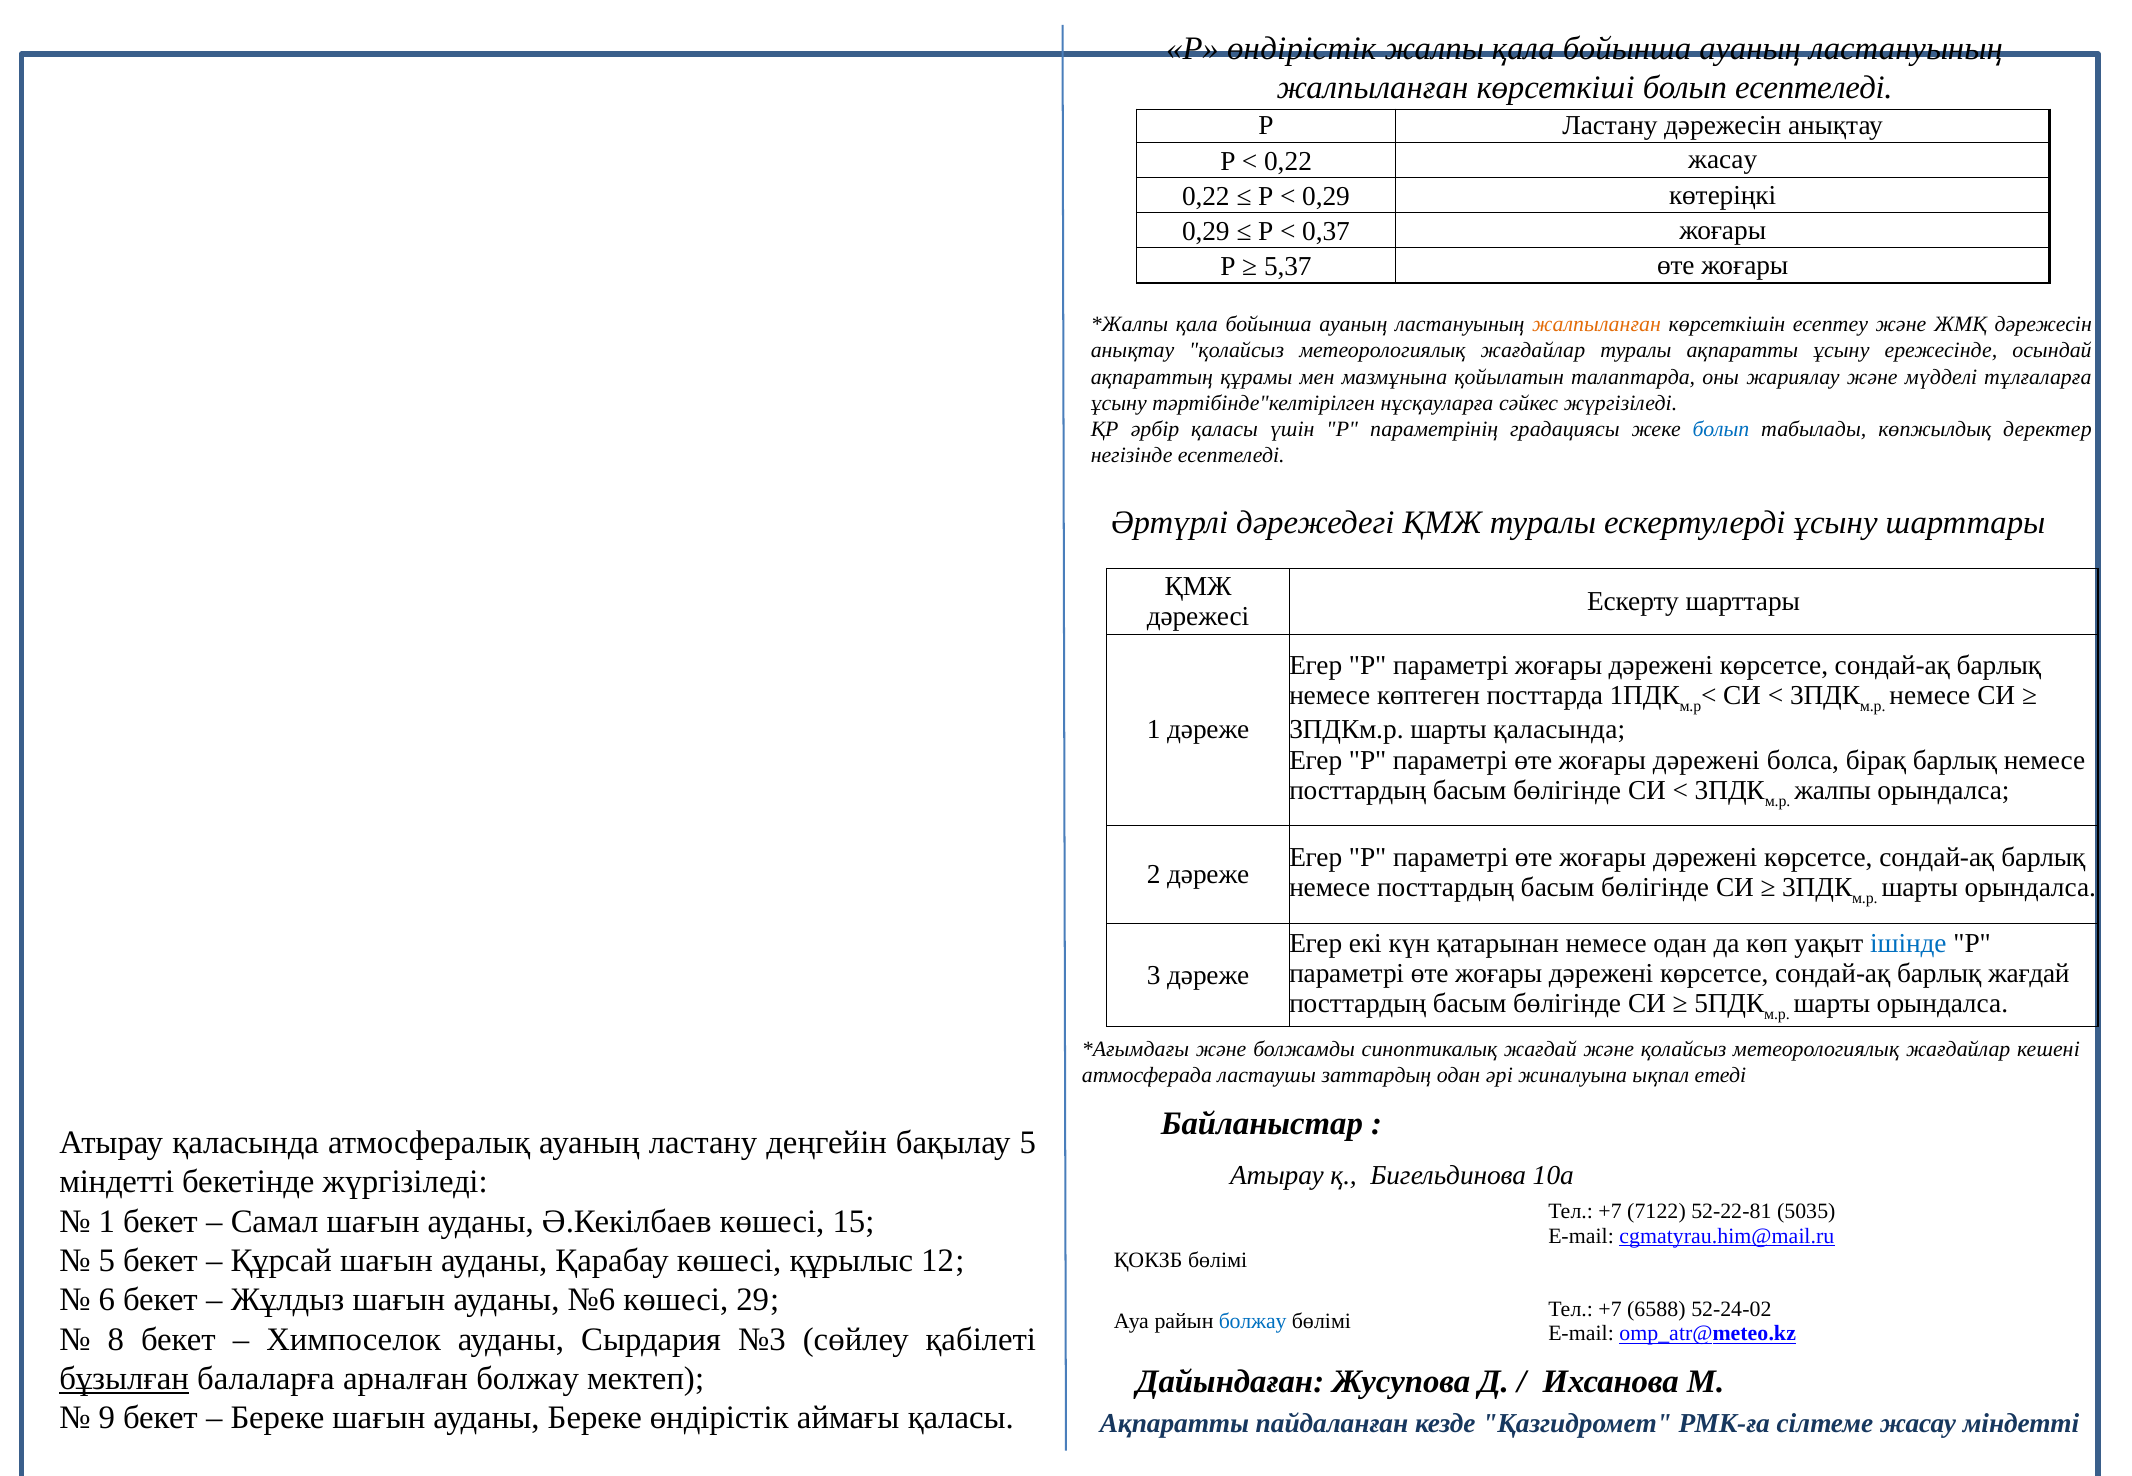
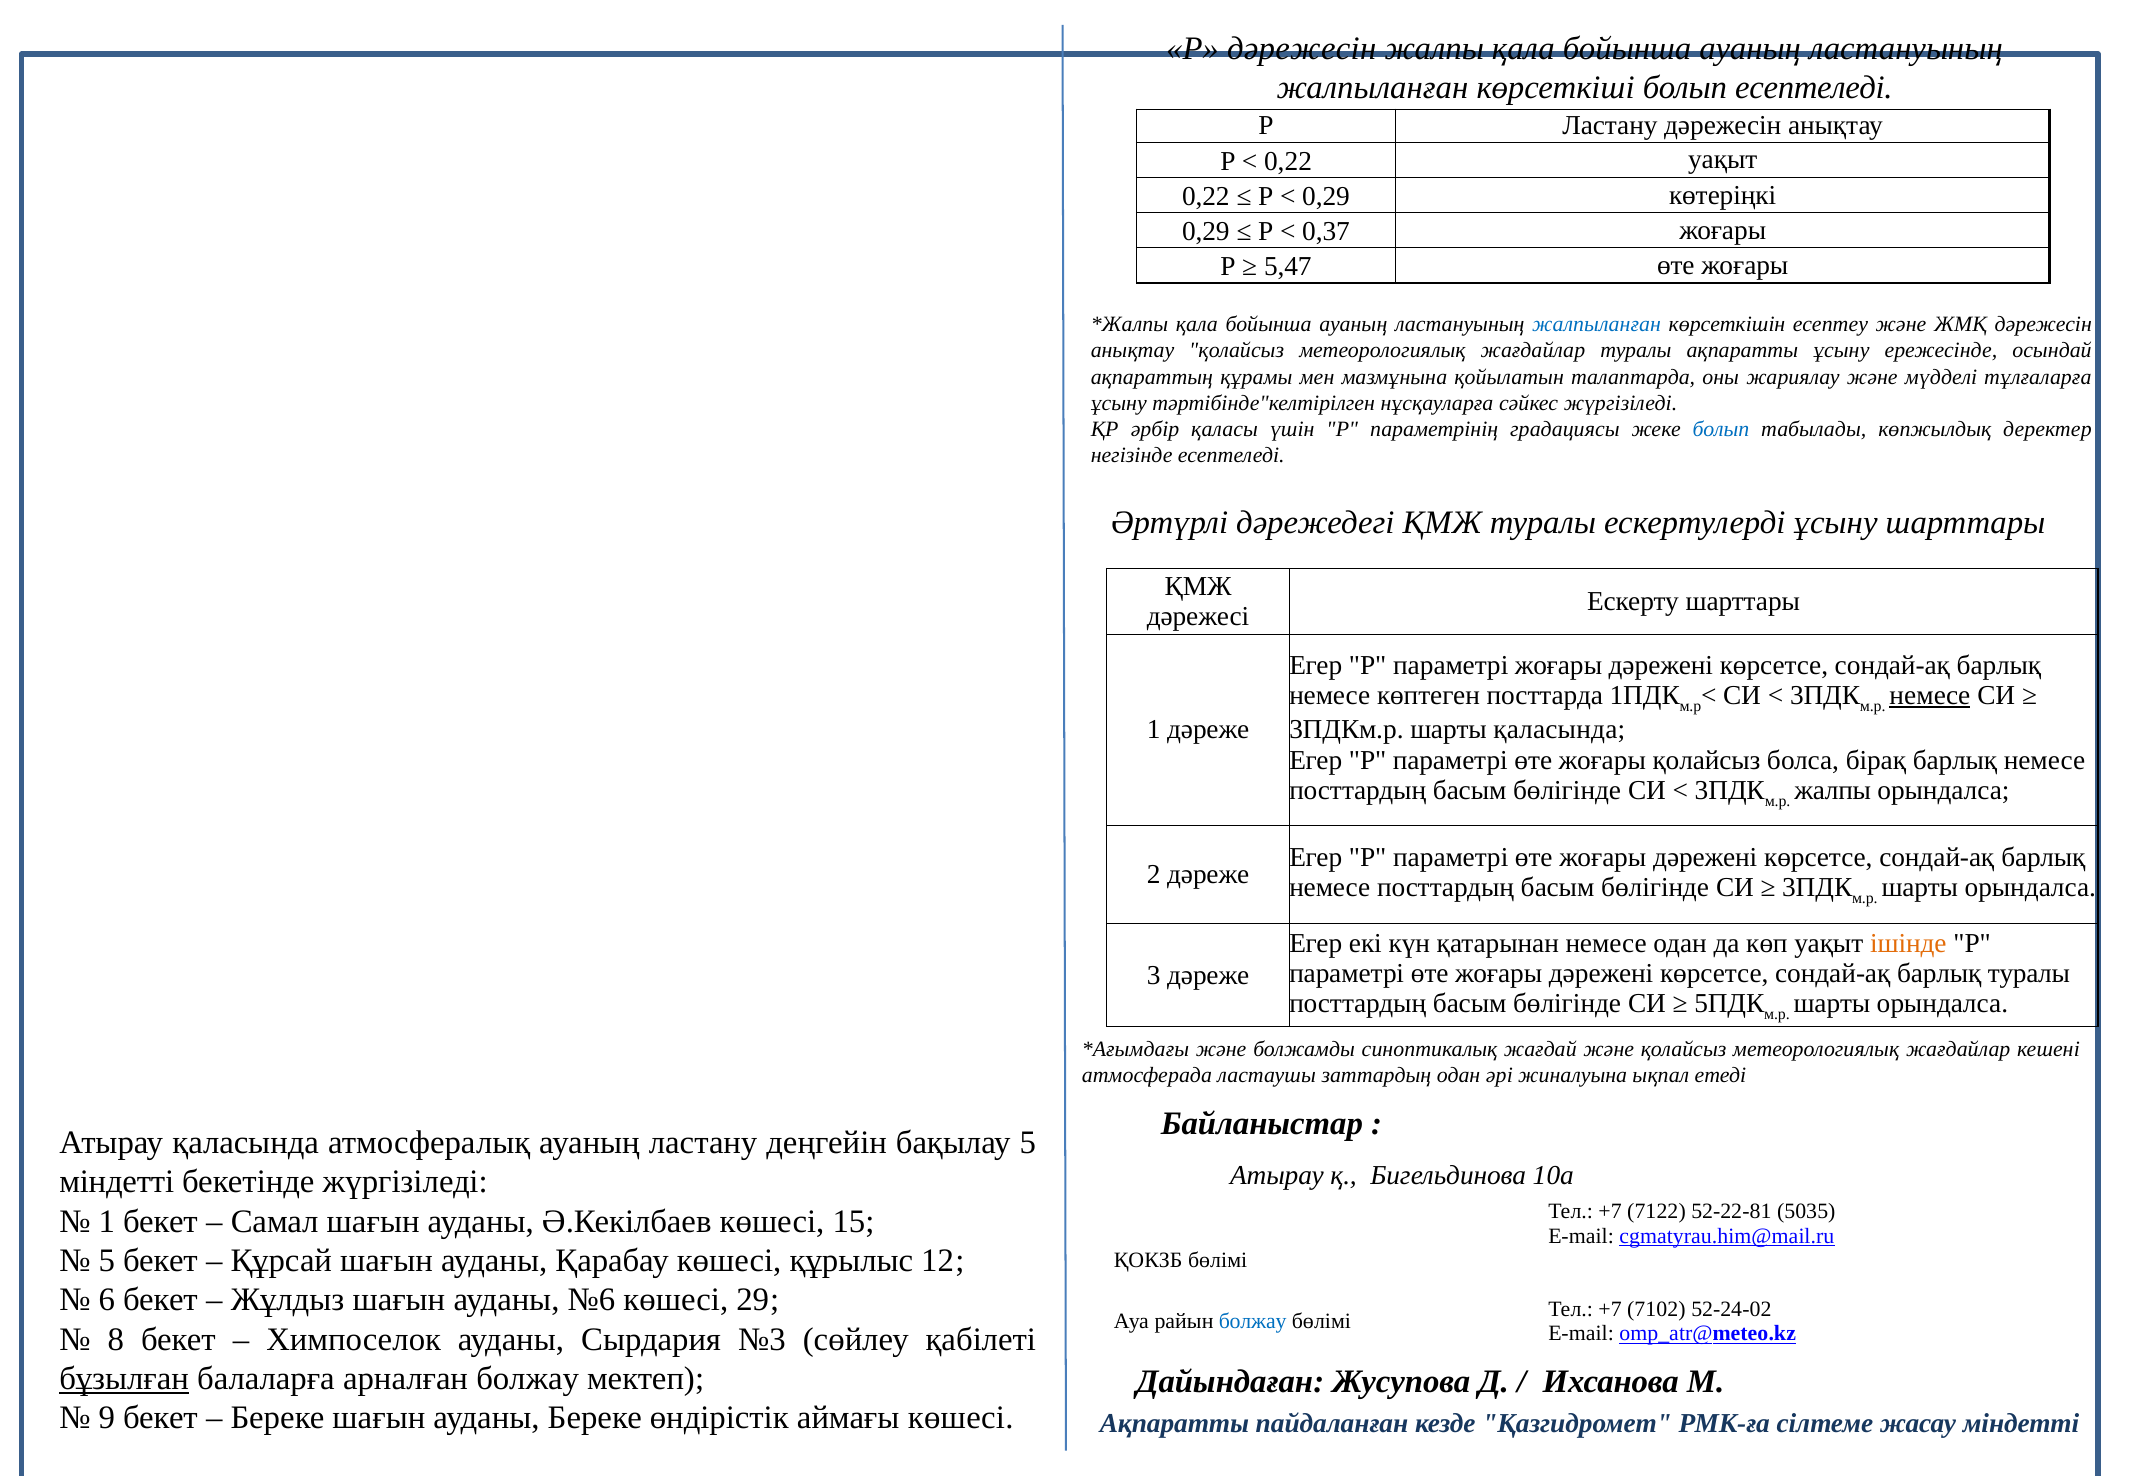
Р өндірістік: өндірістік -> дәрежесін (1302, 48)
0,22 жасау: жасау -> уақыт (1723, 160)
5,37: 5,37 -> 5,47 (1288, 267)
жалпыланған colour: orange -> blue (1597, 325)
немесе underline: none -> present (1930, 695)
дәрежені: дәрежені -> қолайсыз (1706, 760)
ішінде colour: blue -> orange (1908, 943)
барлық жағдай: жағдай -> туралы (2029, 973)
6588: 6588 -> 7102 (1656, 1309)
аймағы қаласы: қаласы -> көшесі (961, 1418)
